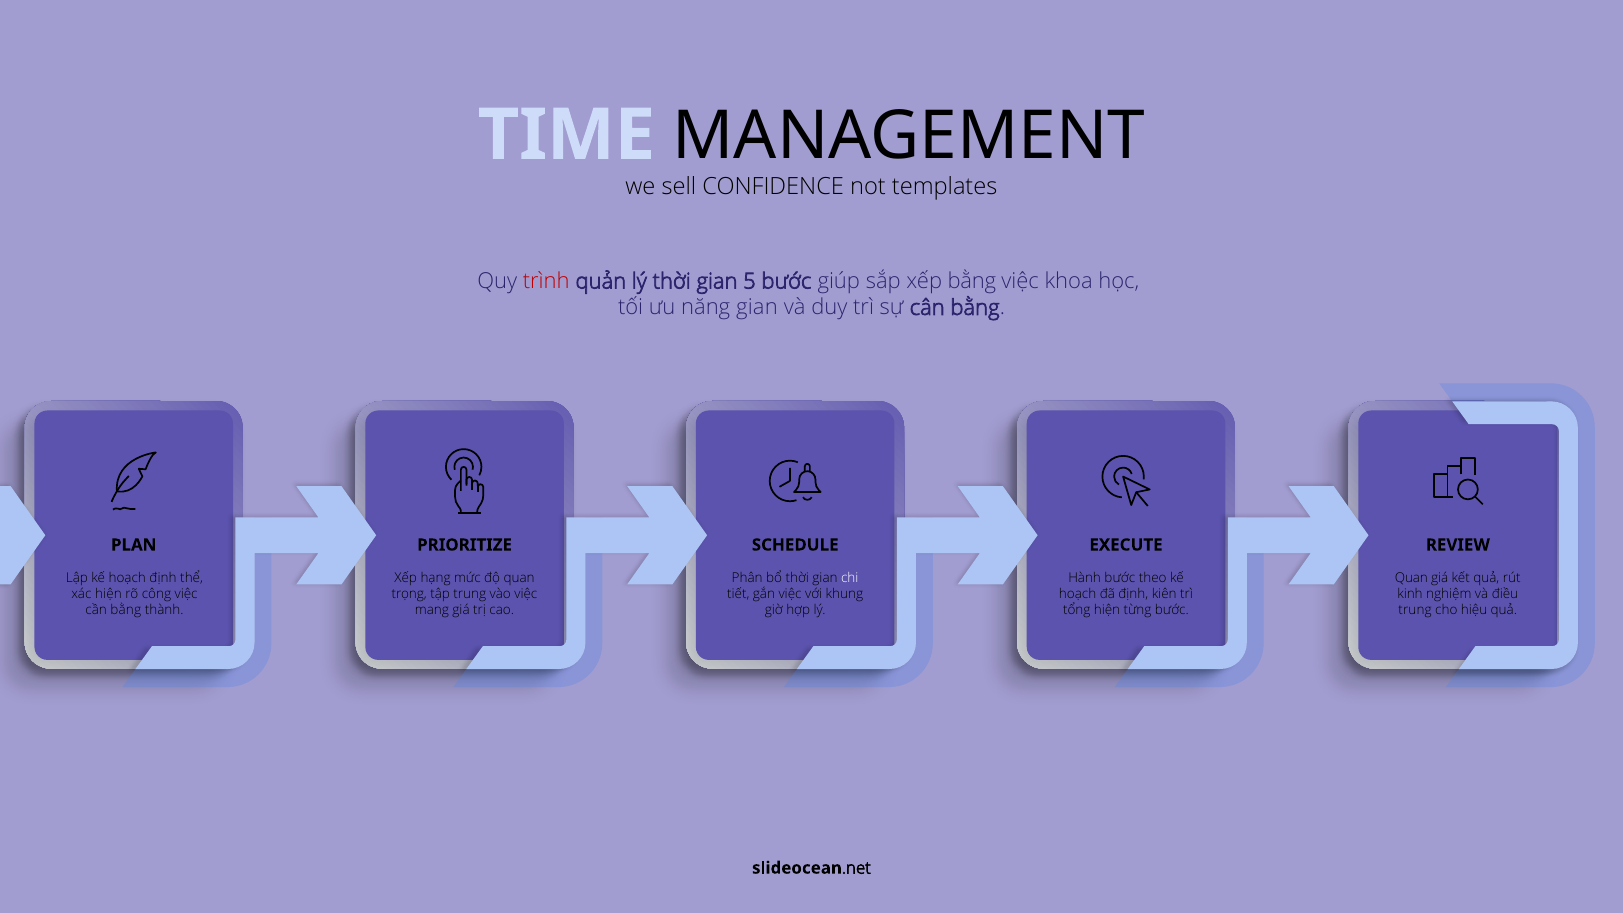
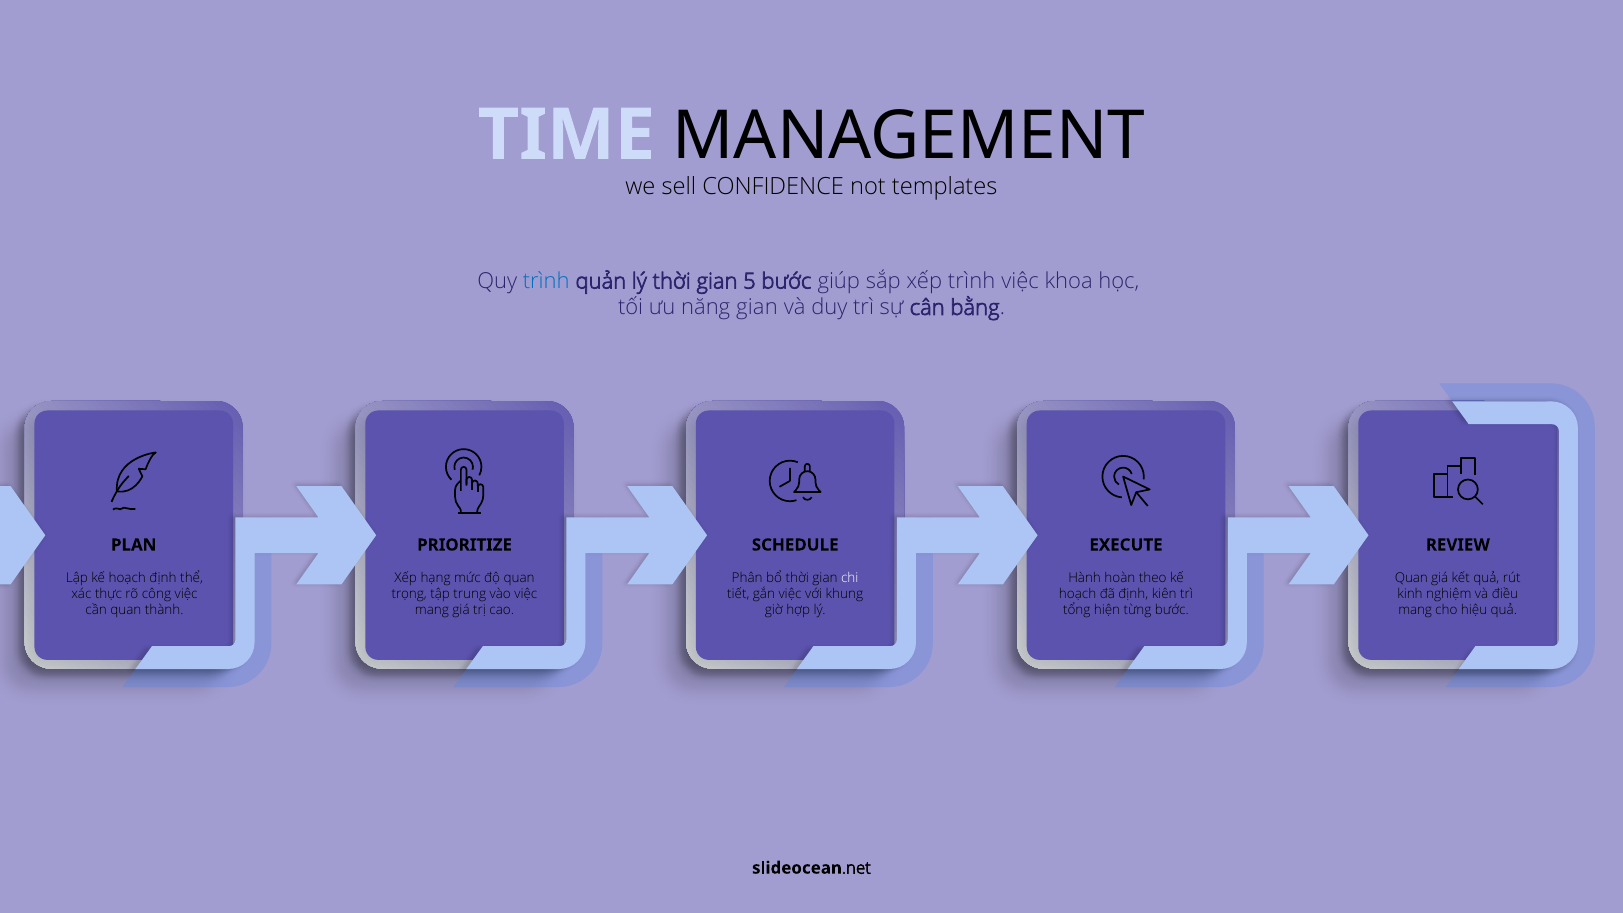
trình colour: red -> blue (546, 281)
xếp bằng: bằng -> trình (972, 281)
Hành bước: bước -> hoàn (1120, 578)
xác hiện: hiện -> thực (109, 594)
cần bằng: bằng -> quan (126, 610)
trung: trung -> mang (1415, 610)
